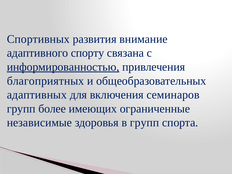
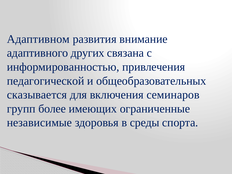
Спортивных: Спортивных -> Адаптивном (38, 39)
спорту: спорту -> других (88, 53)
информированностью underline: present -> none (63, 67)
благоприятных: благоприятных -> педагогической (46, 81)
адаптивных: адаптивных -> сказывается (37, 95)
в групп: групп -> среды (145, 123)
